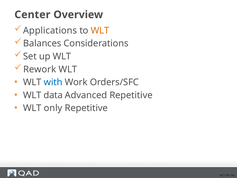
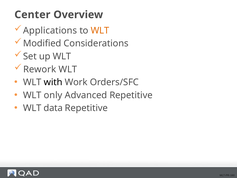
Balances: Balances -> Modified (42, 43)
with colour: blue -> black (53, 82)
data: data -> only (53, 95)
only: only -> data (53, 108)
